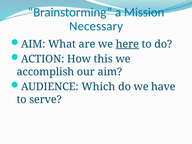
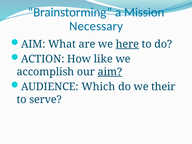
this: this -> like (103, 59)
aim underline: none -> present (110, 72)
have: have -> their (163, 87)
